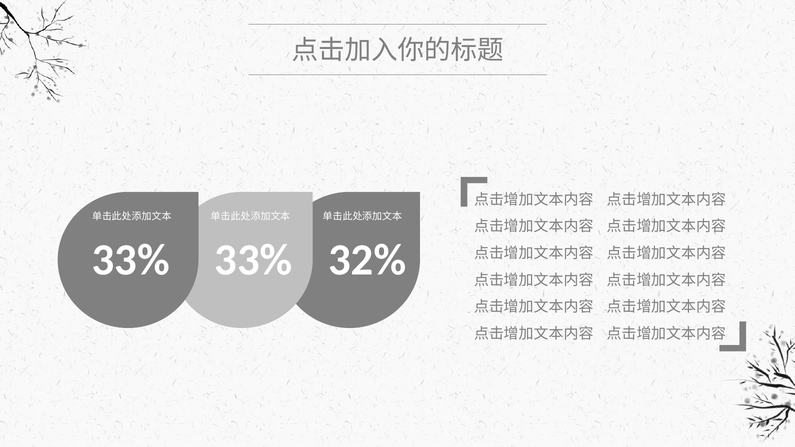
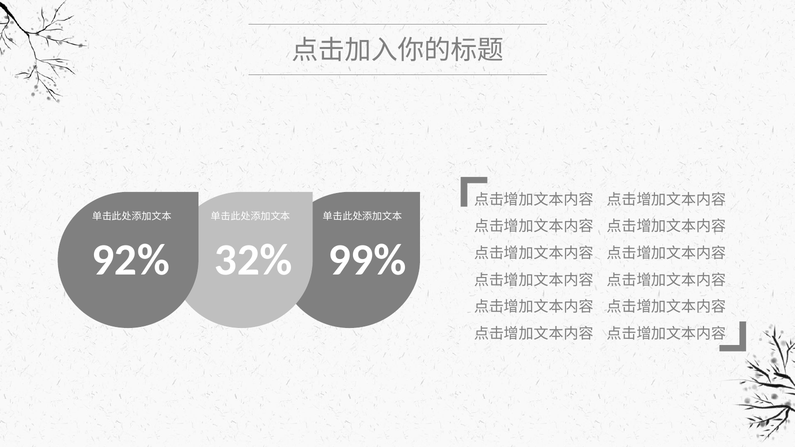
33%: 33% -> 92% (131, 260)
33%: 33% -> 32% (253, 260)
32%: 32% -> 99% (367, 260)
